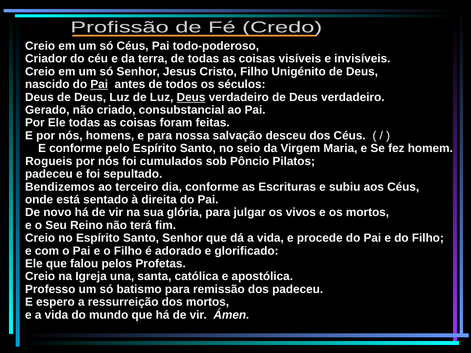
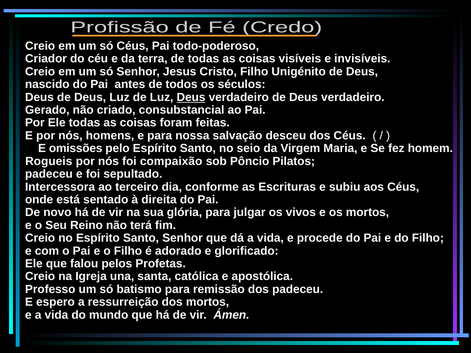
Pai underline: present -> none (99, 84)
E conforme: conforme -> omissões (76, 148)
cumulados: cumulados -> compaixão (171, 161)
Bendizemos: Bendizemos -> Intercessora (60, 187)
